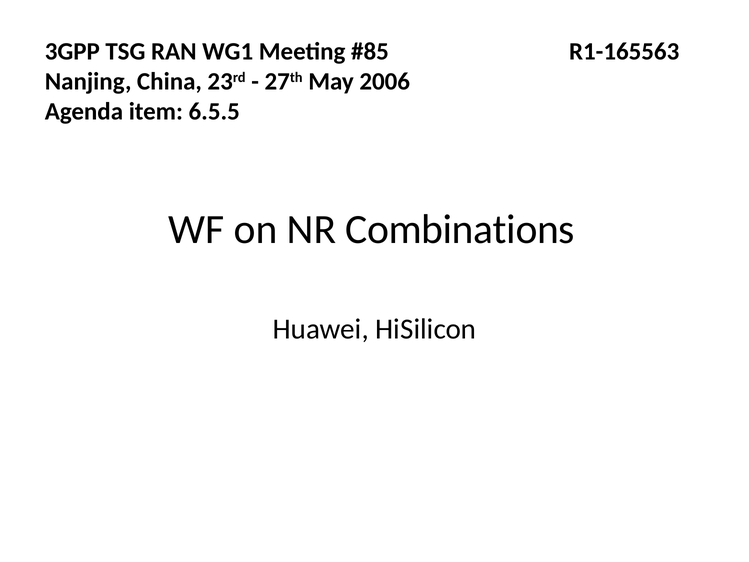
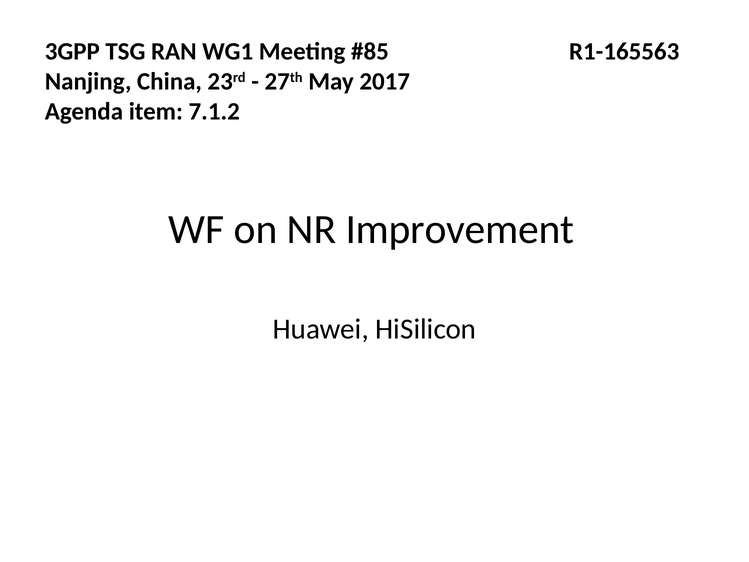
2006: 2006 -> 2017 (385, 82)
6.5.5: 6.5.5 -> 7.1.2 (214, 112)
Combinations: Combinations -> Improvement (460, 229)
